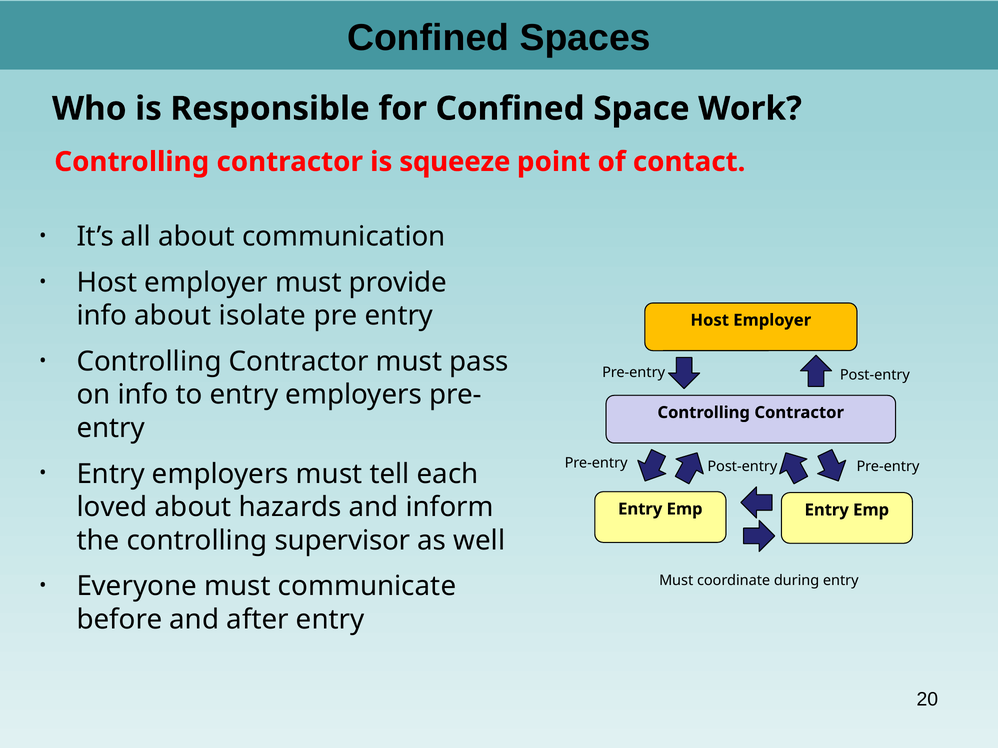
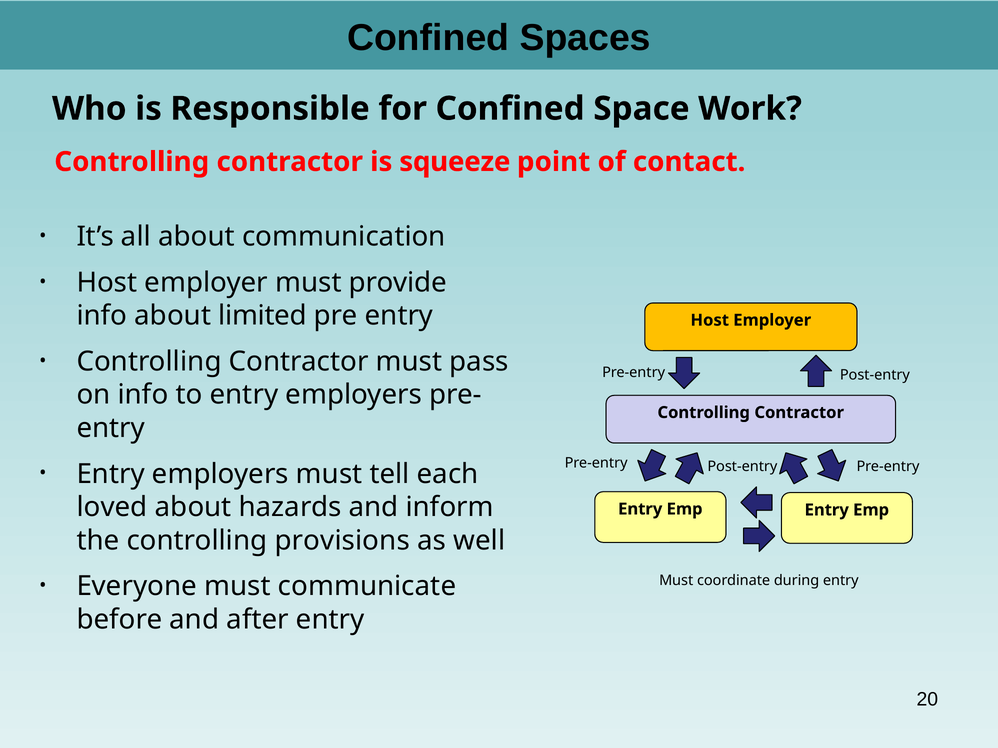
isolate: isolate -> limited (263, 316)
supervisor: supervisor -> provisions (342, 541)
